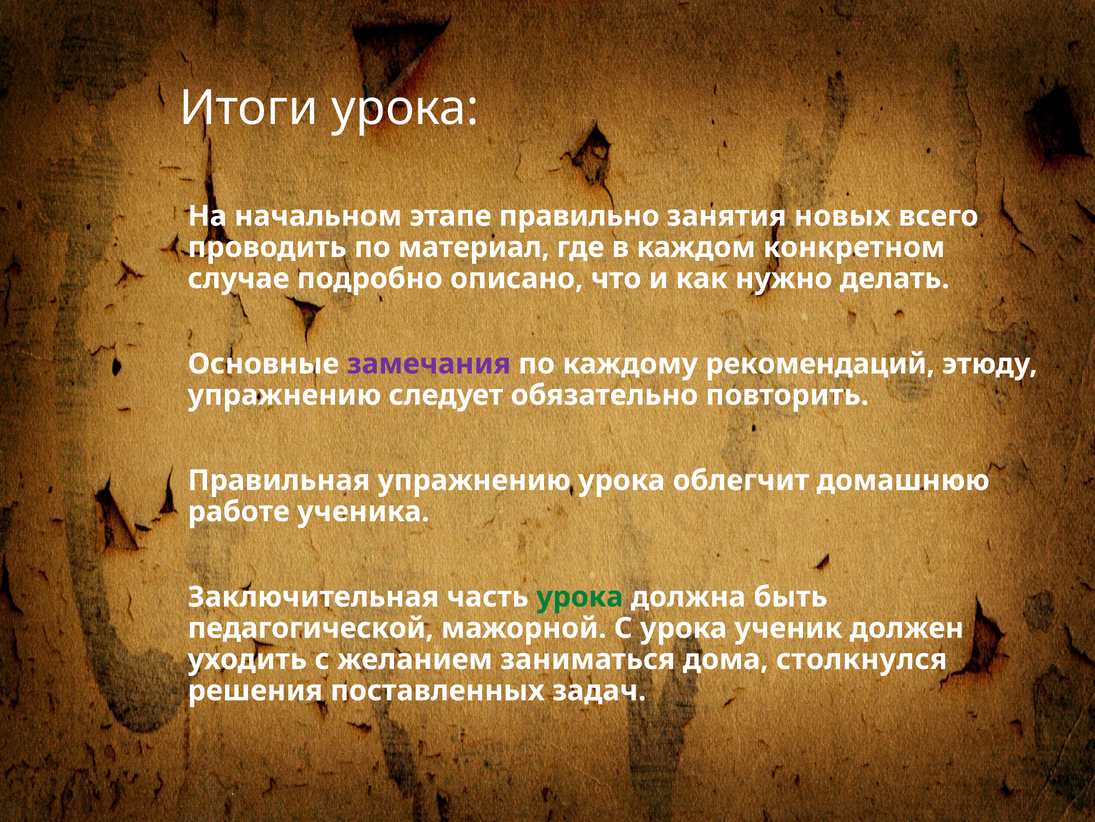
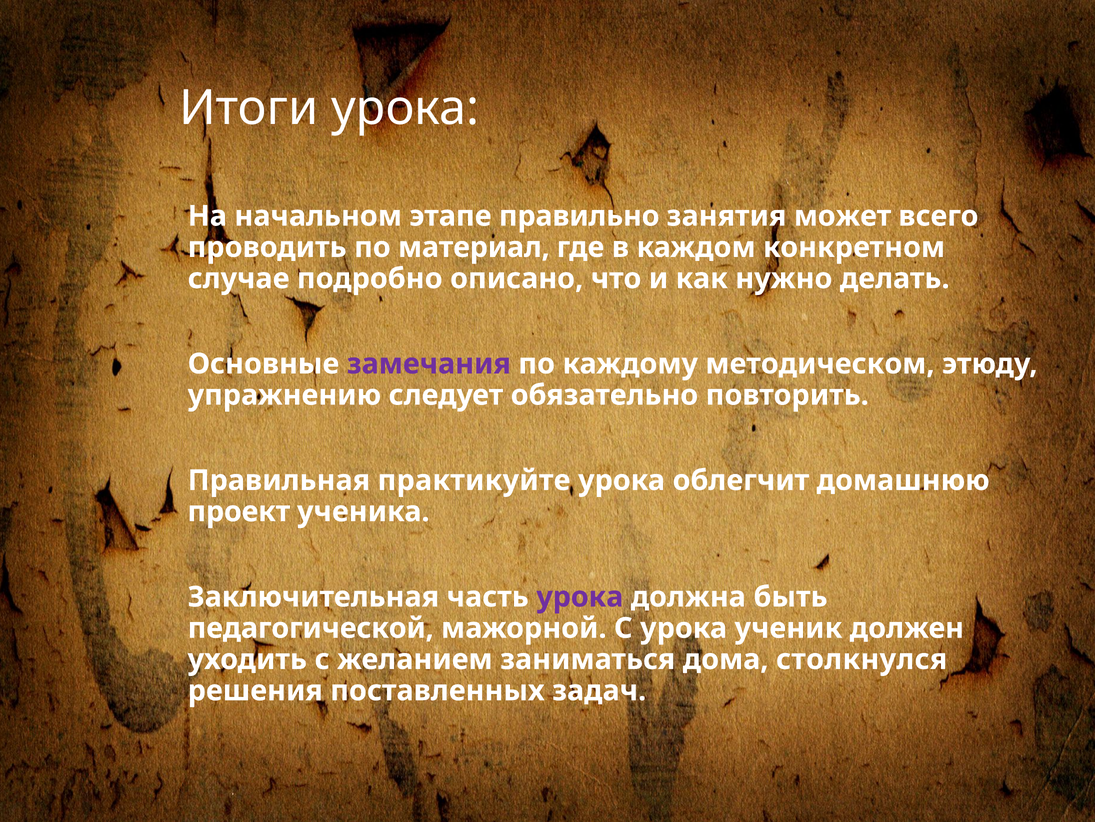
новых: новых -> может (843, 216)
рекомендаций: рекомендаций -> методическом (820, 364)
Правильная упражнению: упражнению -> практикуйте (474, 480)
работе: работе -> проект (239, 511)
урока colour: green -> purple (580, 596)
